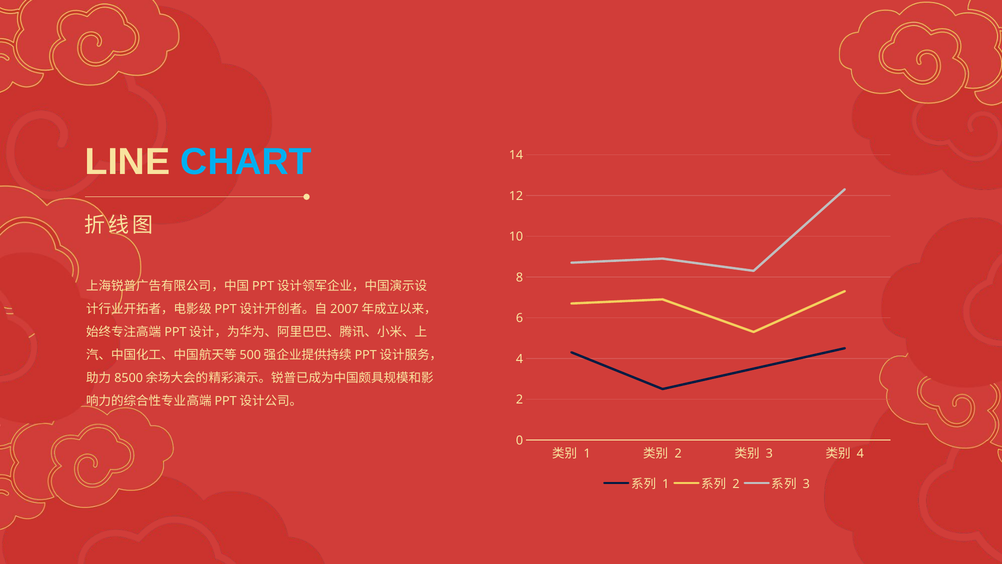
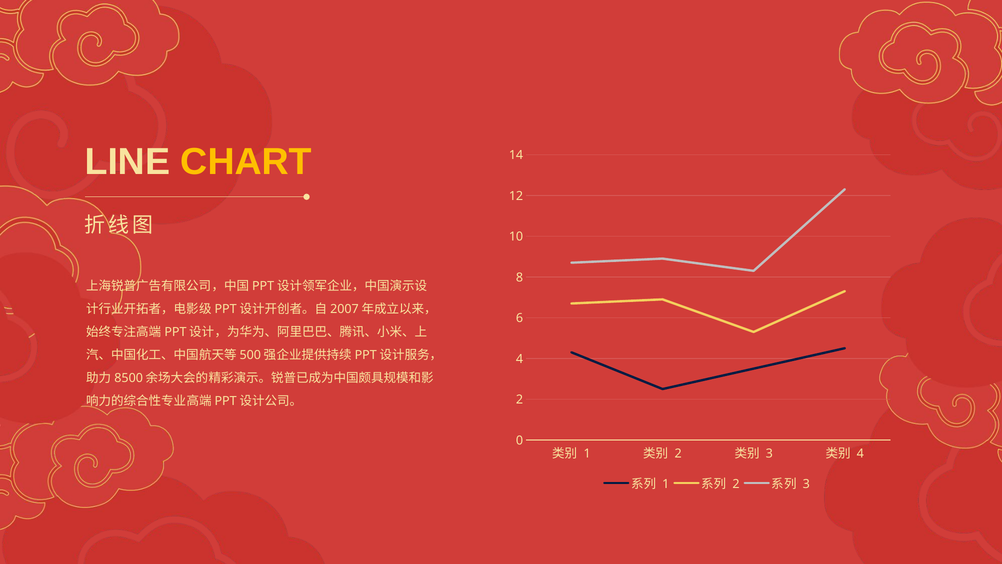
CHART colour: light blue -> yellow (246, 162)
